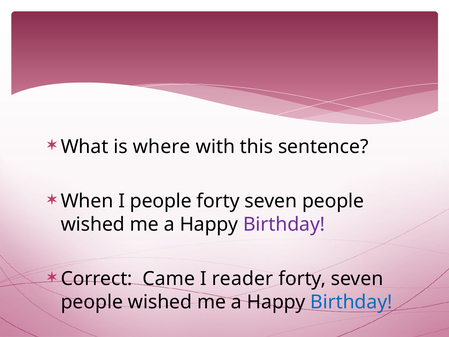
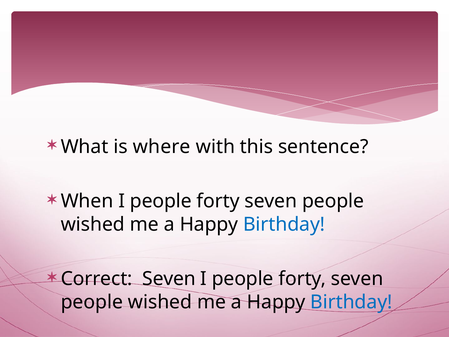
Birthday colour: purple -> blue (284, 224)
Correct Came: Came -> Seven (169, 279)
reader: reader -> people (243, 279)
